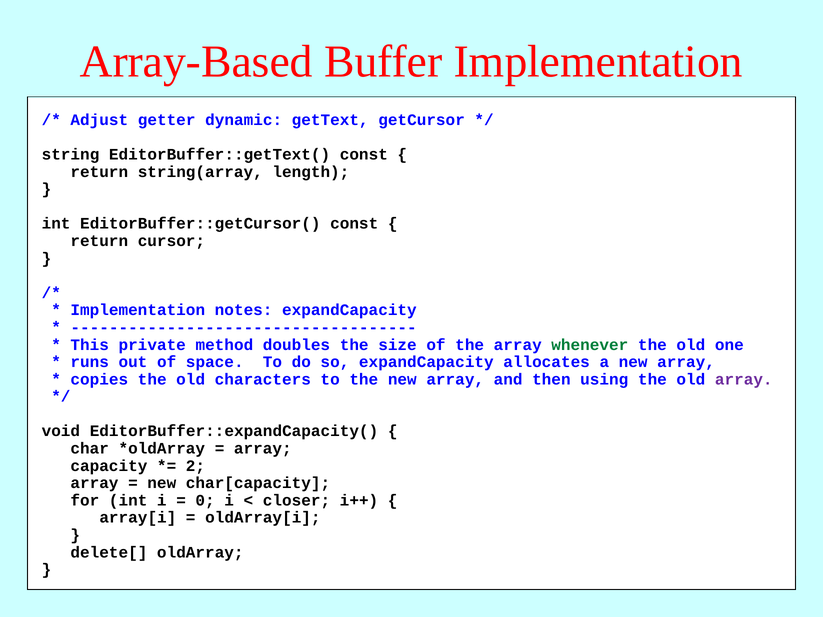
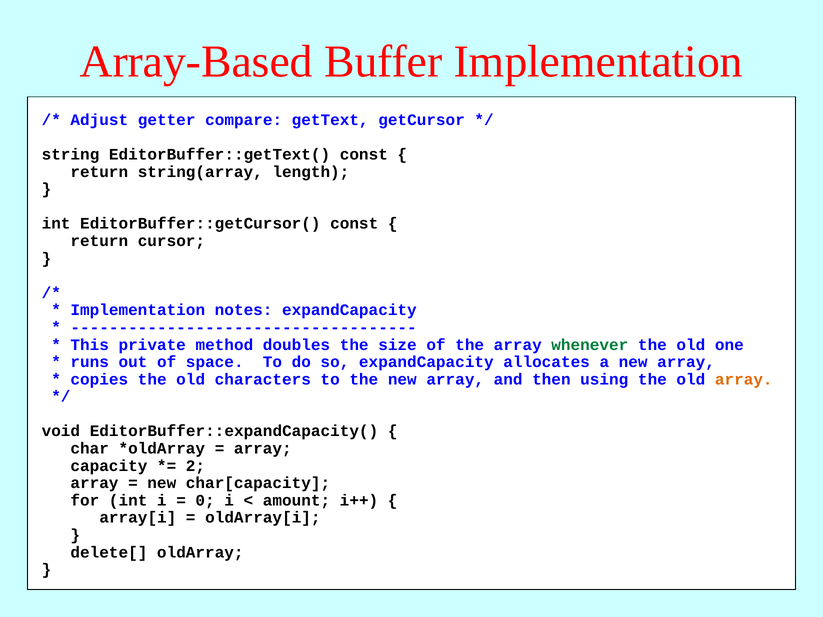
dynamic: dynamic -> compare (244, 120)
array colour: purple -> orange (744, 379)
closer: closer -> amount (296, 501)
